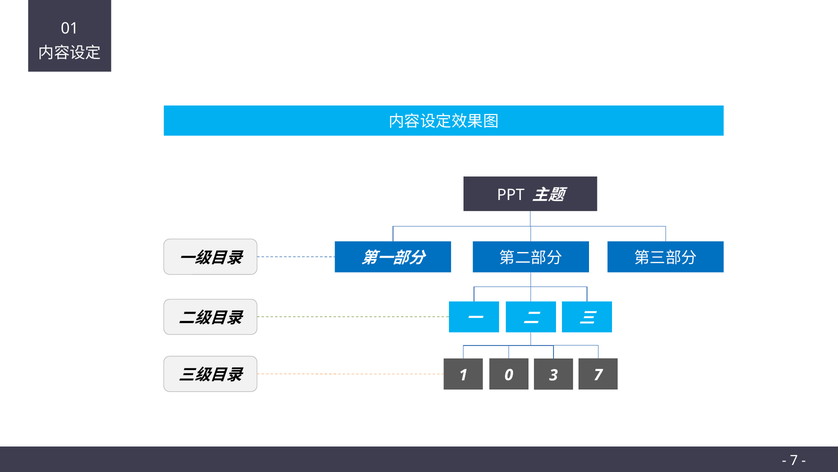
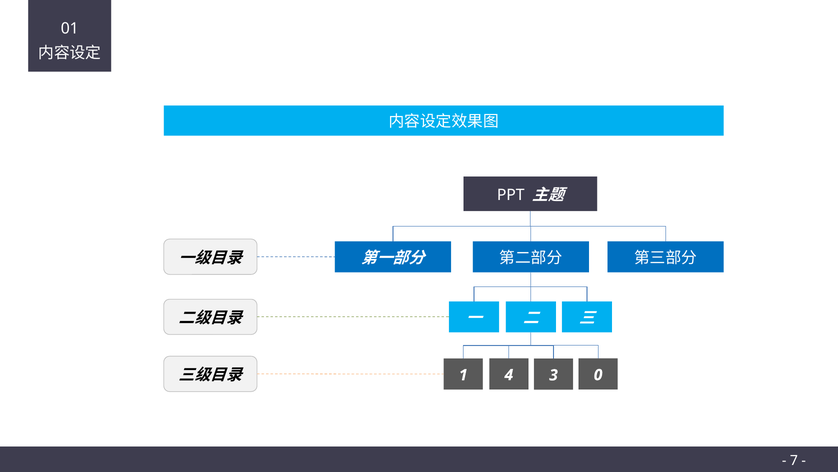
0: 0 -> 4 (509, 375)
3 7: 7 -> 0 (598, 375)
